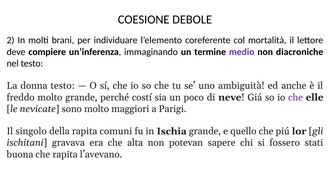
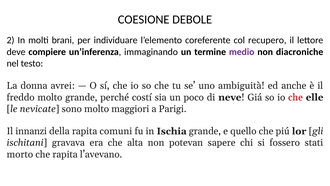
mortalità: mortalità -> recupero (267, 40)
donna testo: testo -> avrei (63, 86)
che colour: purple -> red (296, 97)
singolo: singolo -> innanzi (31, 131)
buona: buona -> morto (20, 154)
